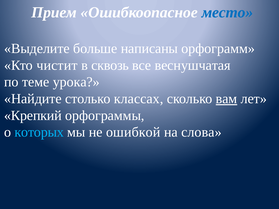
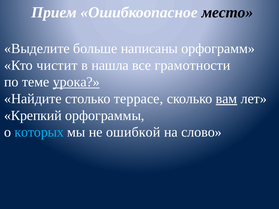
место colour: blue -> black (227, 12)
сквозь: сквозь -> нашла (110, 65)
веснушчатая: веснушчатая -> грамотности (193, 65)
урока underline: none -> present (76, 82)
классах: классах -> террасе (139, 99)
слова: слова -> слово (201, 132)
